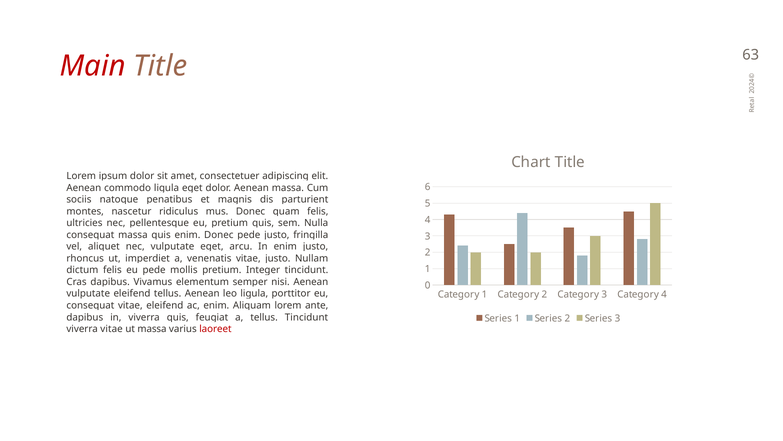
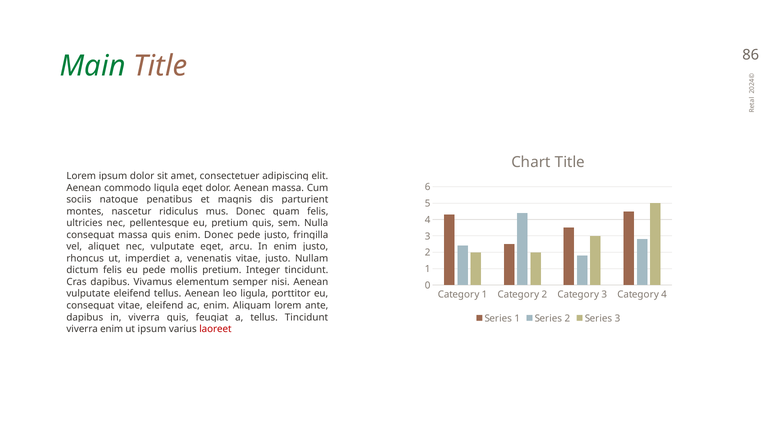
Main colour: red -> green (93, 66)
63: 63 -> 86 (751, 55)
viverra vitae: vitae -> enim (112, 329)
ut massa: massa -> ipsum (152, 329)
